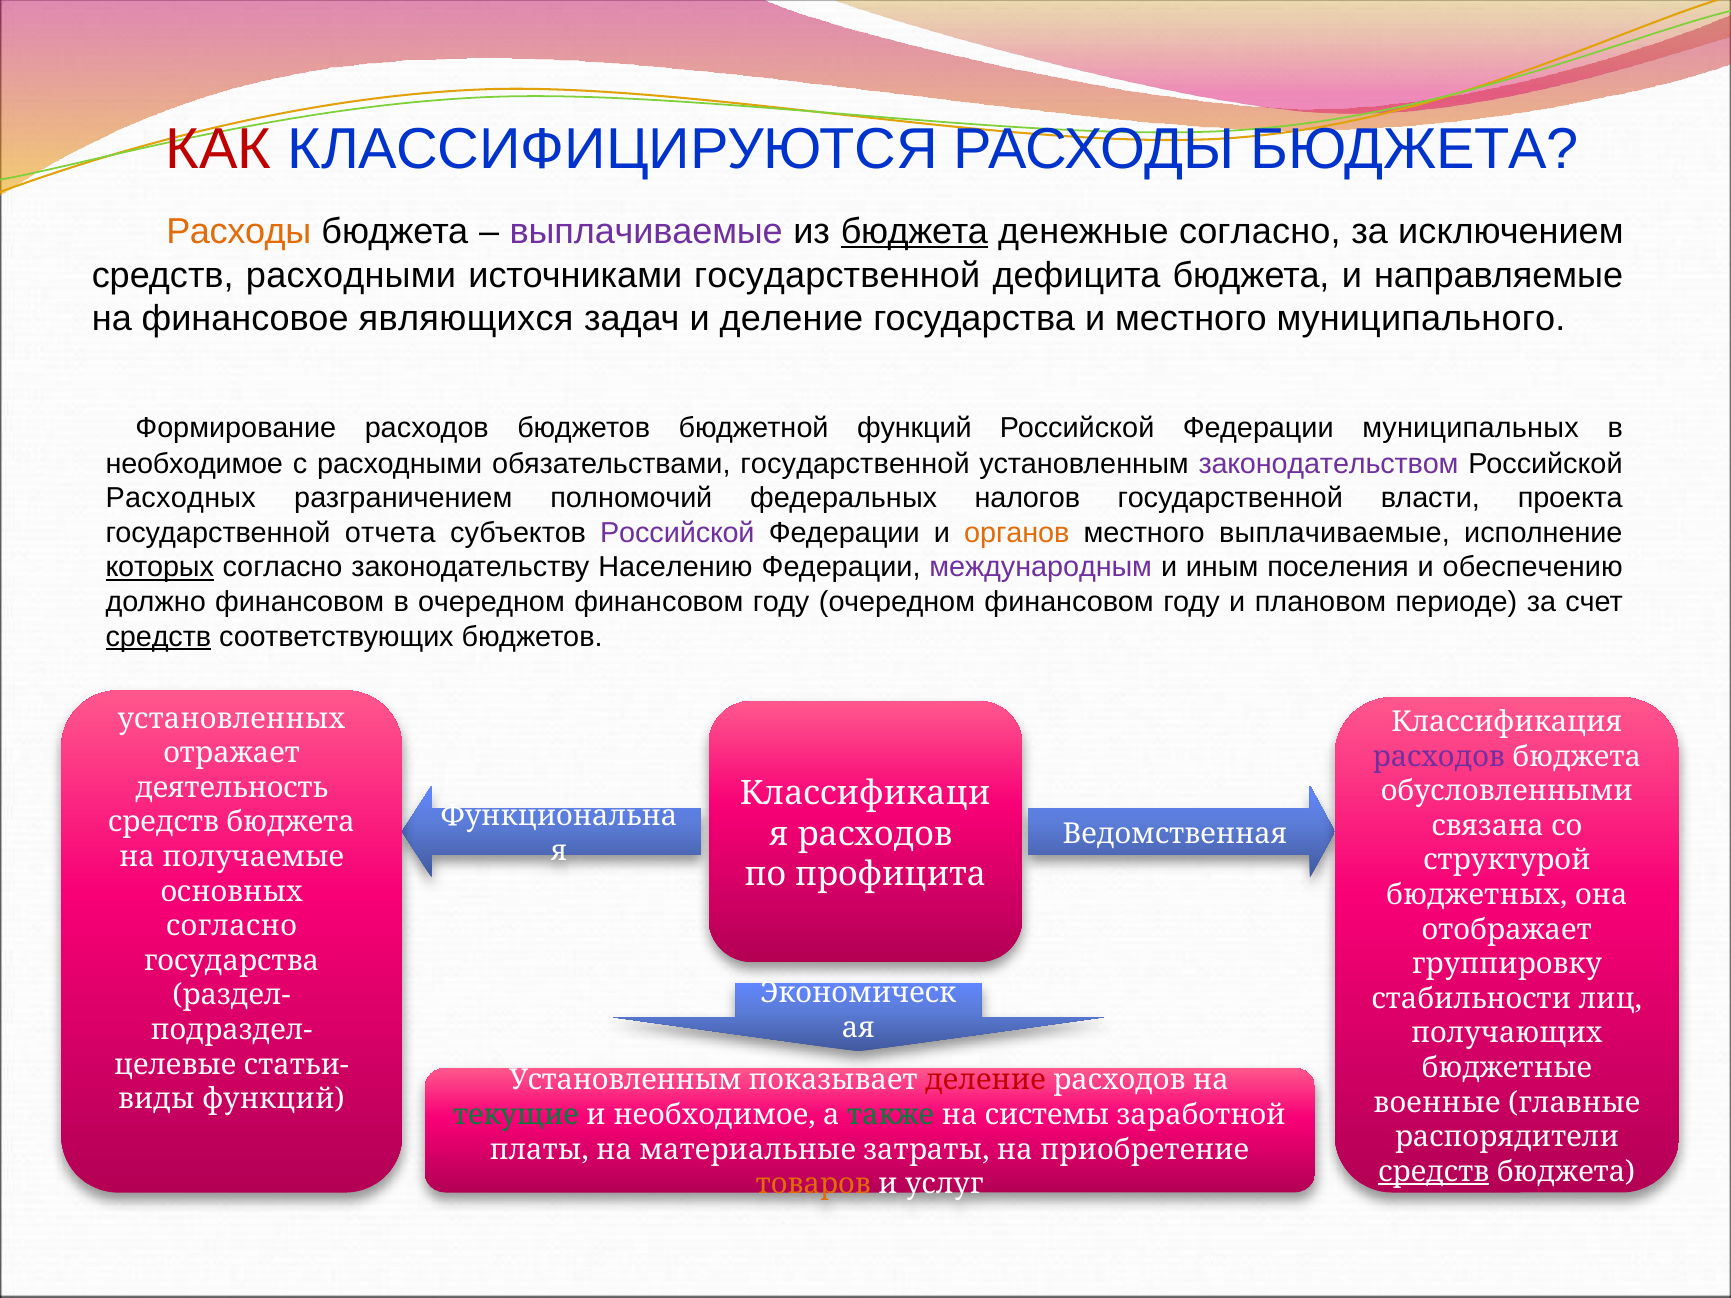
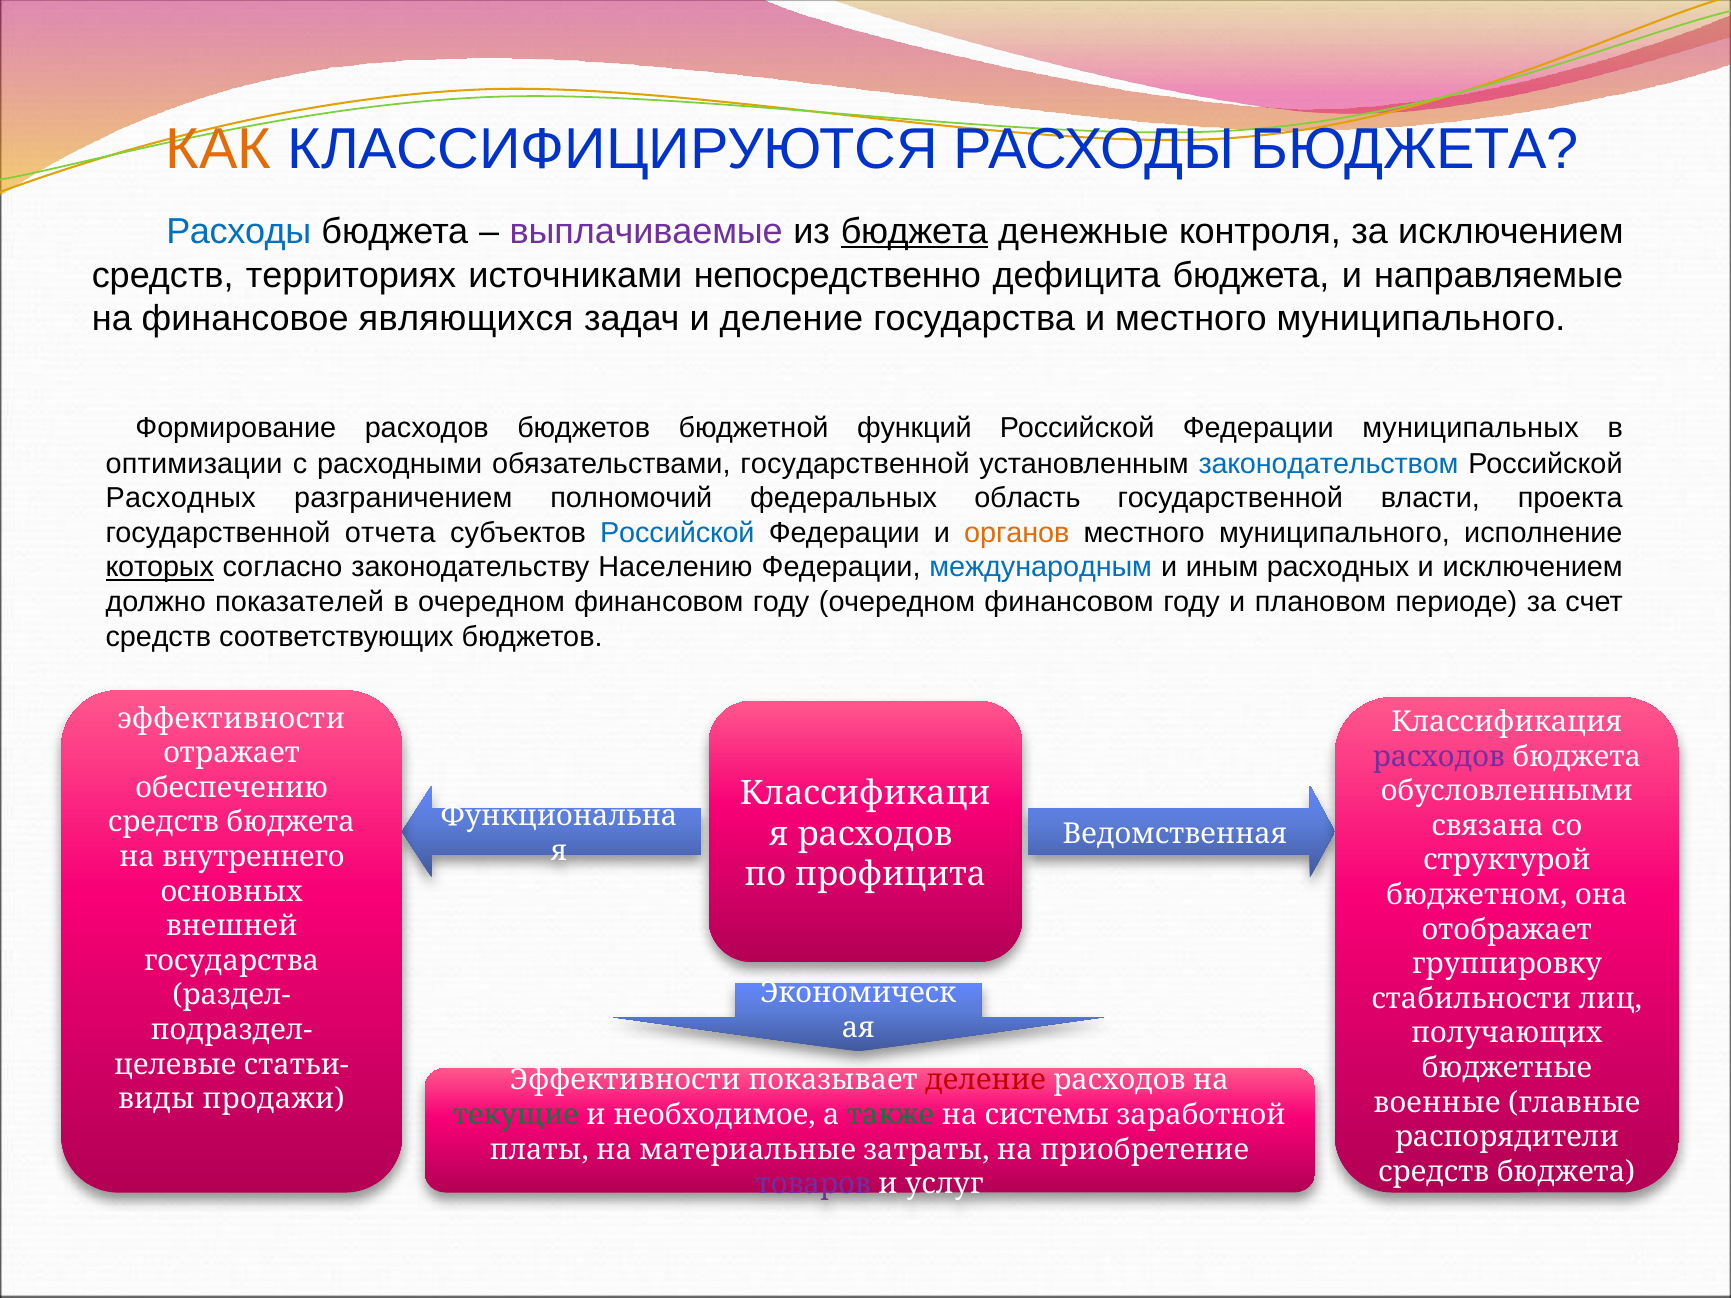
КАК colour: red -> orange (219, 149)
Расходы colour: orange -> blue (239, 232)
денежные согласно: согласно -> контроля (1260, 232)
средств расходными: расходными -> территориях (351, 275)
источниками государственной: государственной -> непосредственно (837, 275)
необходимое: необходимое -> оптимизации (194, 464)
законодательством colour: purple -> blue (1329, 464)
налогов: налогов -> область (1027, 498)
Российской colour: purple -> blue (677, 533)
выплачиваемые: выплачиваемые -> муниципального (1335, 533)
международным colour: purple -> blue (1041, 568)
иным поселения: поселения -> расходных (1338, 568)
и обеспечению: обеспечению -> исключением (1533, 568)
должно финансовом: финансовом -> показателей (300, 602)
средств underline: present -> none (158, 637)
установленных: установленных -> эффективности (231, 719)
деятельность: деятельность -> обеспечению (232, 788)
получаемые: получаемые -> внутреннего (253, 857)
бюджетных: бюджетных -> бюджетном (1477, 895)
согласно: согласно -> внешней (232, 926)
Установленным: Установленным -> Эффективности (625, 1081)
функций: функций -> продажи (273, 1099)
средств underline: present -> none (1434, 1172)
товаров colour: orange -> purple (813, 1184)
